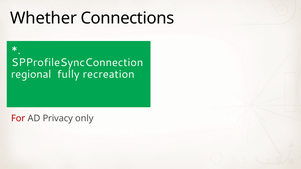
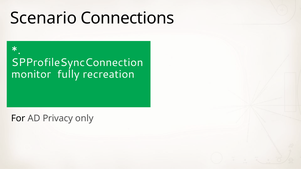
Whether: Whether -> Scenario (44, 18)
regional: regional -> monitor (31, 74)
For colour: red -> black (18, 118)
